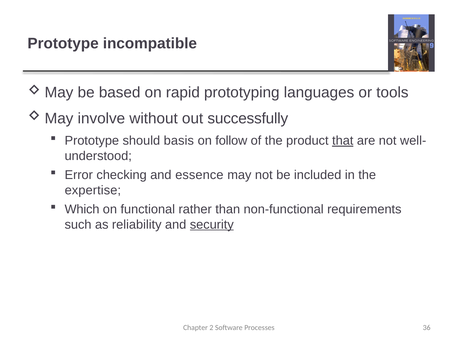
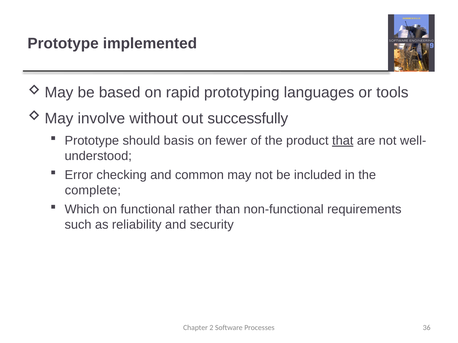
incompatible: incompatible -> implemented (150, 43)
follow: follow -> fewer (231, 141)
essence: essence -> common (199, 175)
expertise: expertise -> complete (93, 191)
security underline: present -> none (212, 225)
